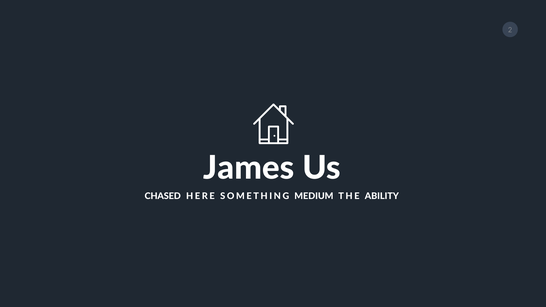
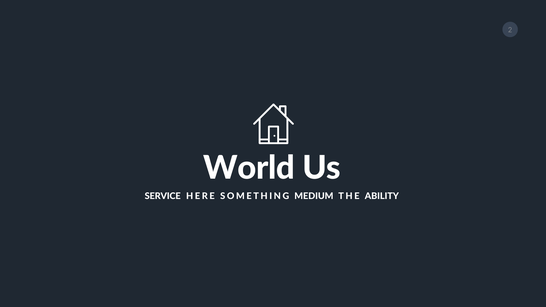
James: James -> World (249, 168)
CHASED: CHASED -> SERVICE (163, 196)
